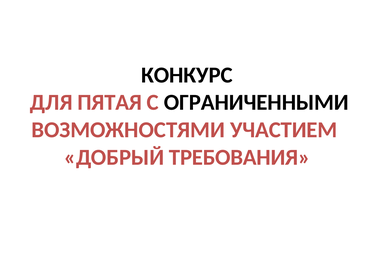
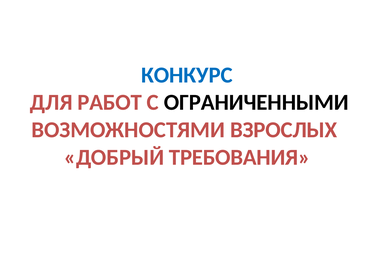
КОНКУРС colour: black -> blue (187, 75)
ПЯТАЯ: ПЯТАЯ -> РАБОТ (110, 102)
УЧАСТИЕМ: УЧАСТИЕМ -> ВЗРОСЛЫХ (284, 130)
